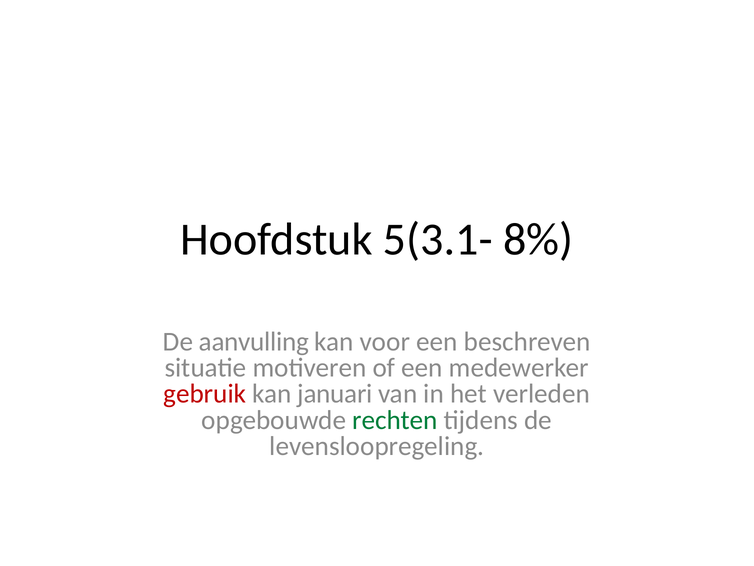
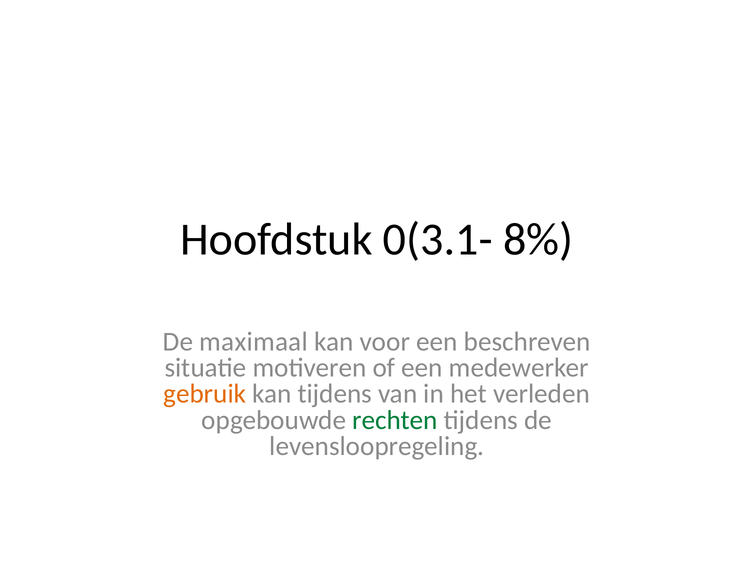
5(3.1-: 5(3.1- -> 0(3.1- (438, 239)
aanvulling: aanvulling -> maximaal (254, 341)
gebruik colour: red -> orange (205, 394)
kan januari: januari -> tijdens (335, 394)
